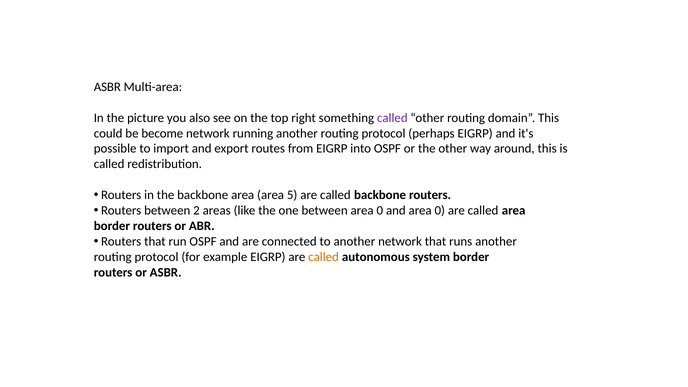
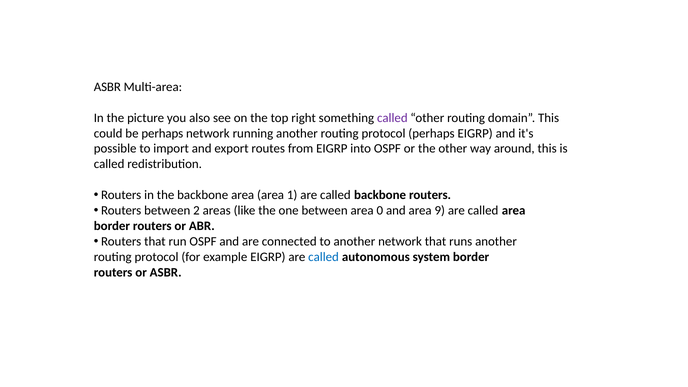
be become: become -> perhaps (162, 133)
5: 5 -> 1 (292, 195)
and area 0: 0 -> 9 (440, 211)
called colour: orange -> blue (324, 257)
